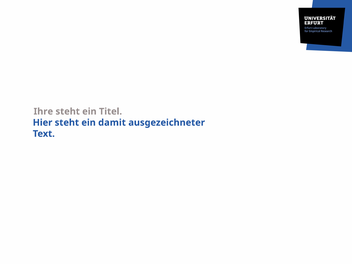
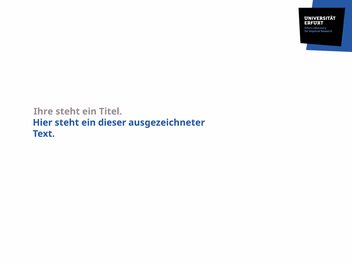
damit: damit -> dieser (112, 123)
